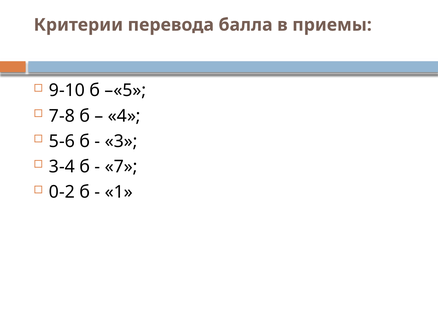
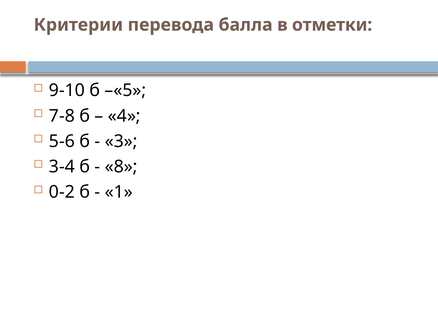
приемы: приемы -> отметки (332, 25)
7: 7 -> 8 (121, 167)
